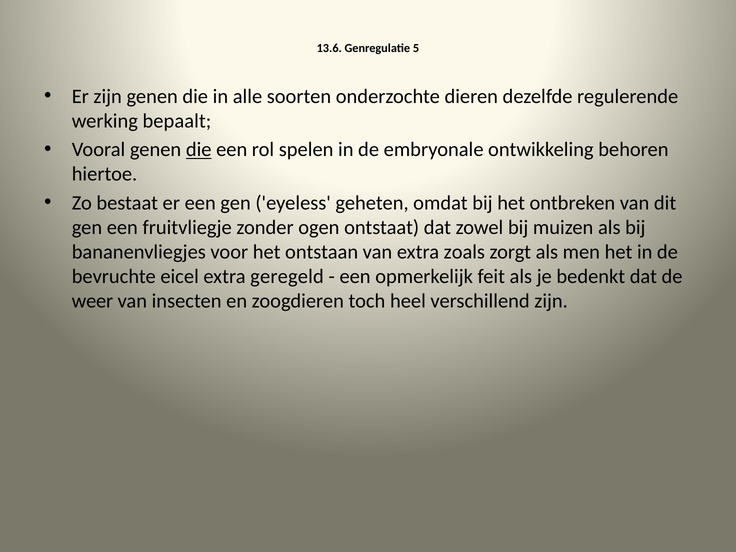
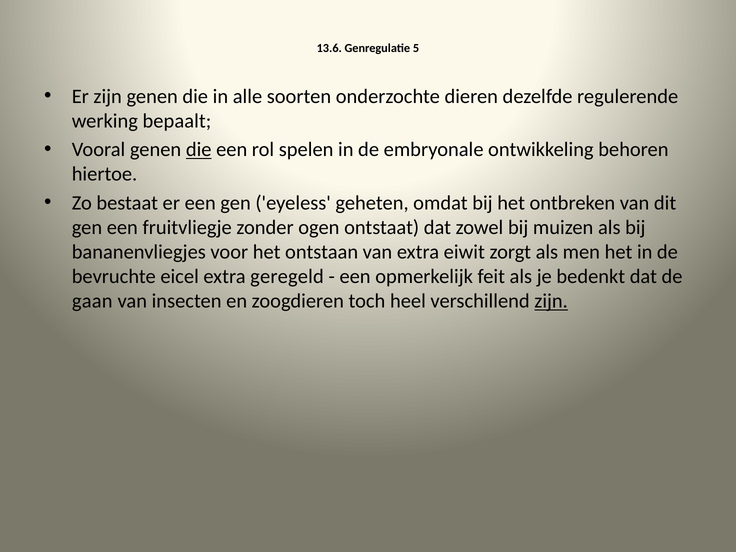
zoals: zoals -> eiwit (464, 252)
weer: weer -> gaan (92, 301)
zijn underline: none -> present (551, 301)
